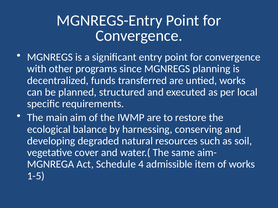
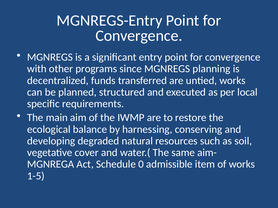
4: 4 -> 0 (141, 165)
